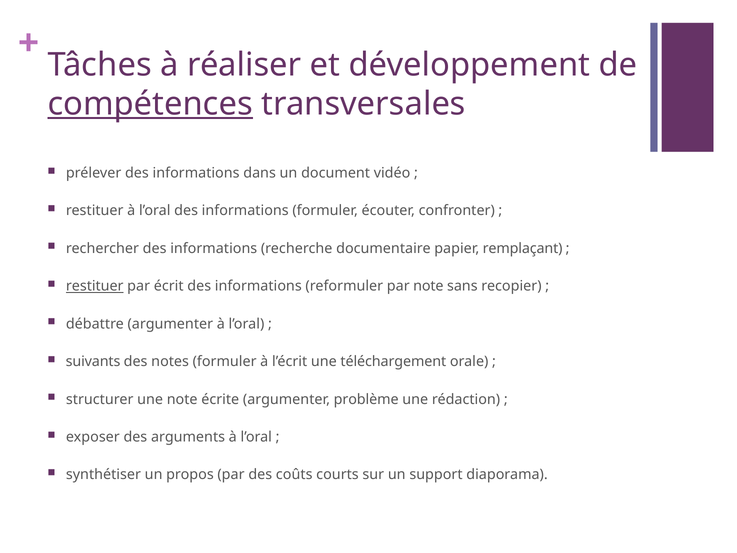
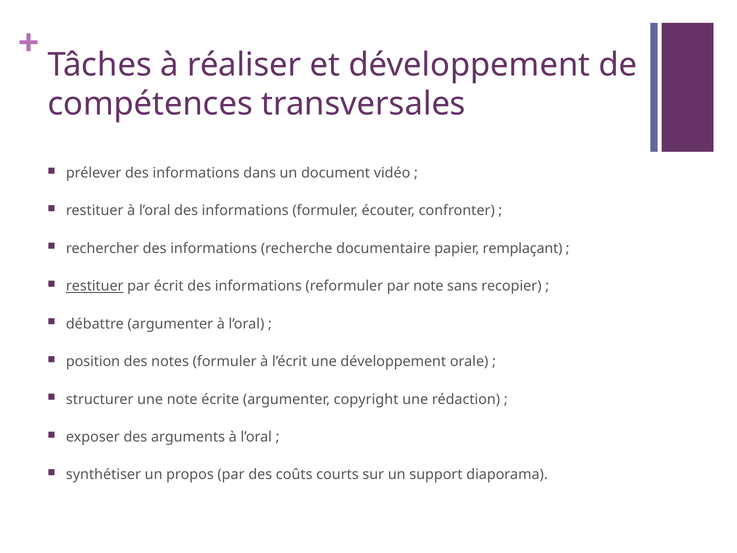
compétences underline: present -> none (150, 104)
suivants: suivants -> position (93, 361)
une téléchargement: téléchargement -> développement (393, 361)
problème: problème -> copyright (366, 399)
